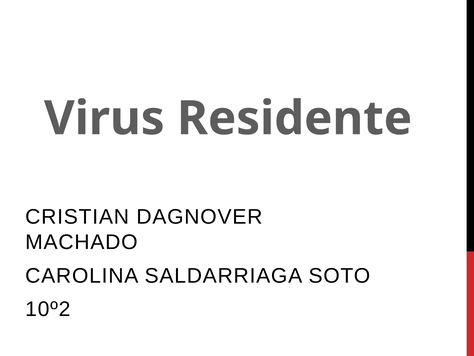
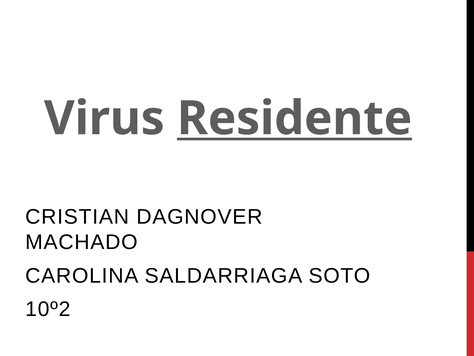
Residente underline: none -> present (294, 118)
